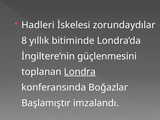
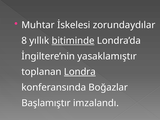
Hadleri: Hadleri -> Muhtar (38, 25)
bitiminde underline: none -> present (73, 41)
güçlenmesini: güçlenmesini -> yasaklamıştır (107, 56)
